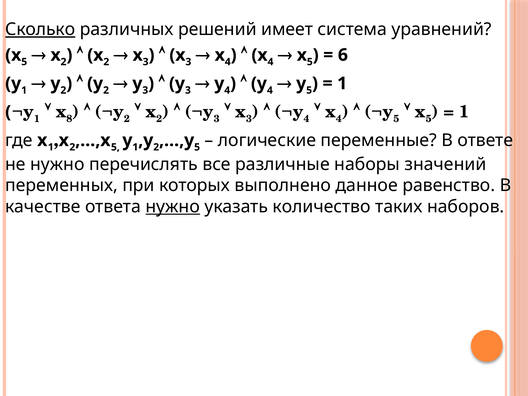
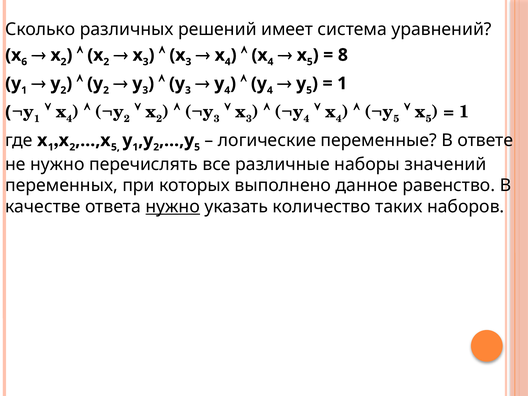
Сколько underline: present -> none (40, 29)
5: 5 -> 6 (24, 62)
6: 6 -> 8 (343, 55)
8: 8 -> 4 (69, 119)
